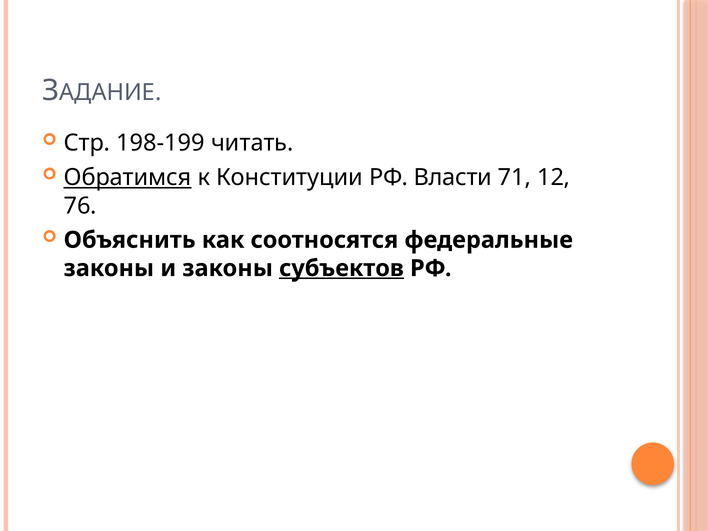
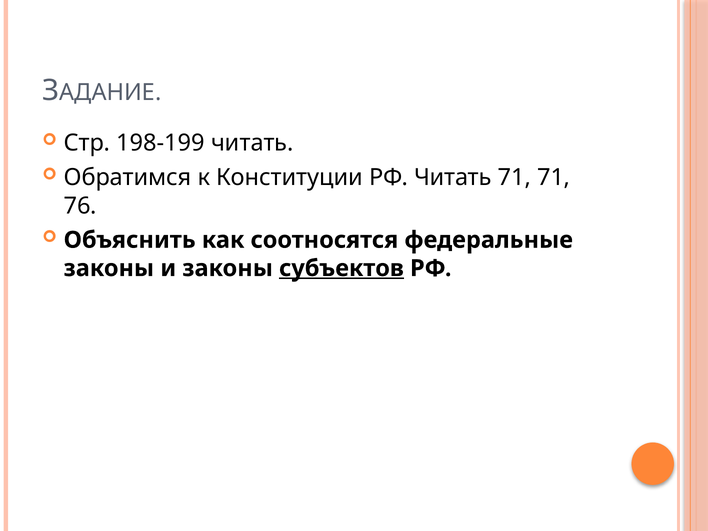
Обратимся underline: present -> none (128, 177)
РФ Власти: Власти -> Читать (453, 177)
71 12: 12 -> 71 (554, 177)
